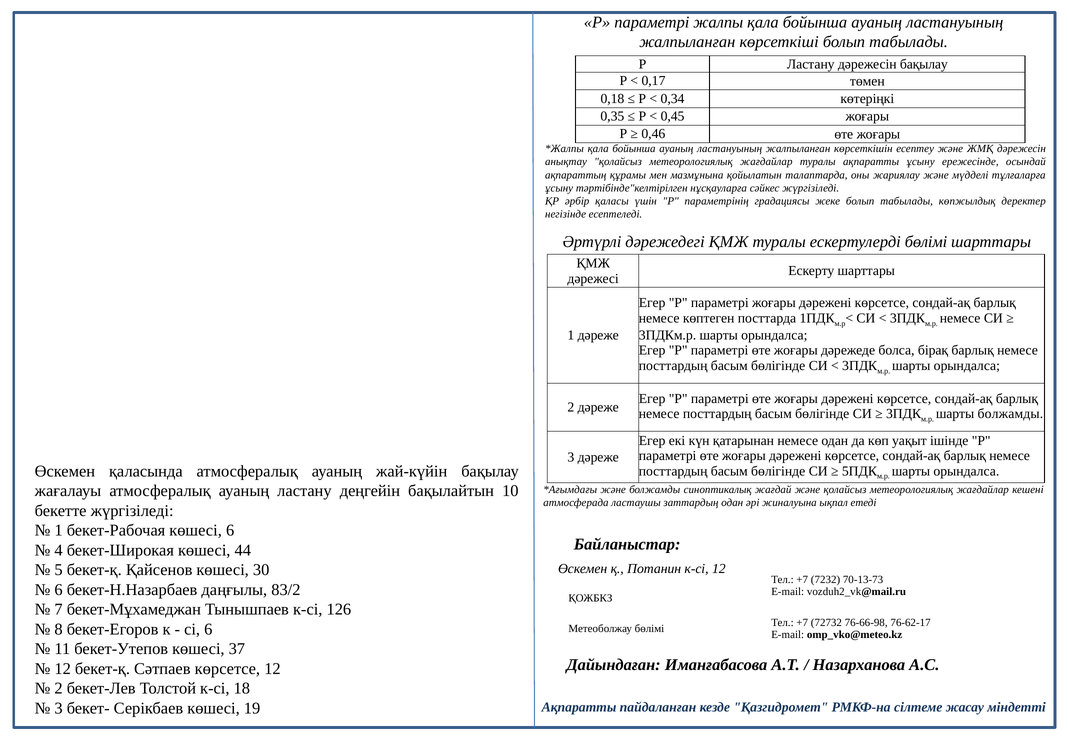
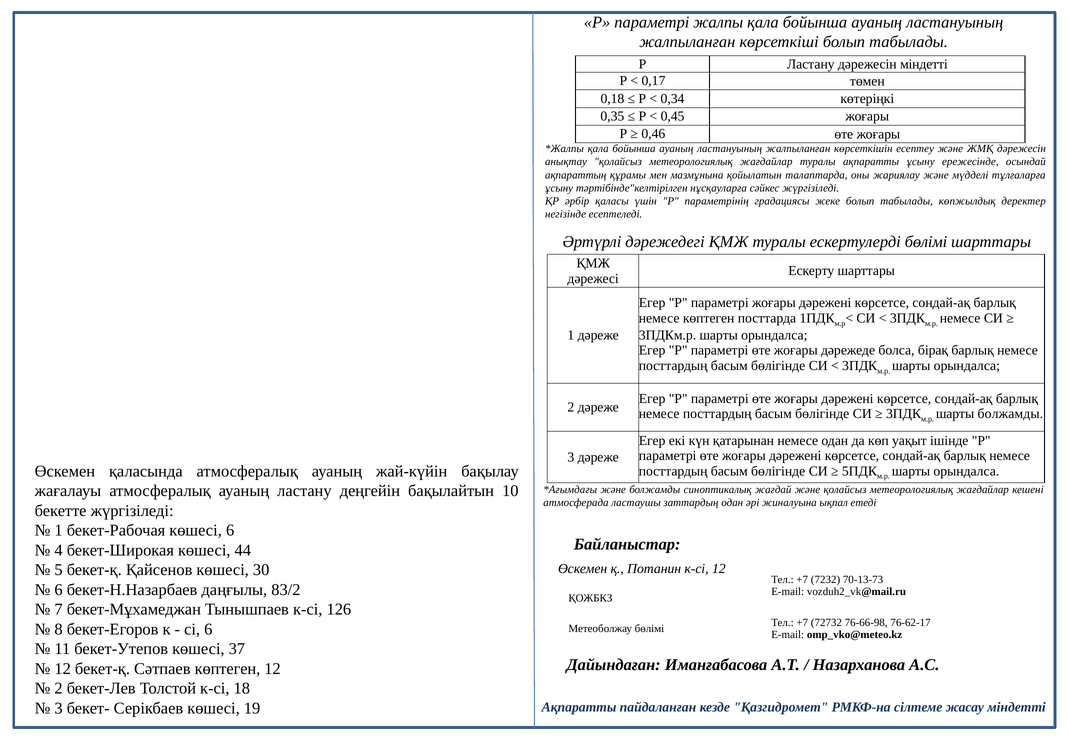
дәрежесін бақылау: бақылау -> міндетті (924, 64)
Сәтпаев көрсетсе: көрсетсе -> көптеген (227, 669)
